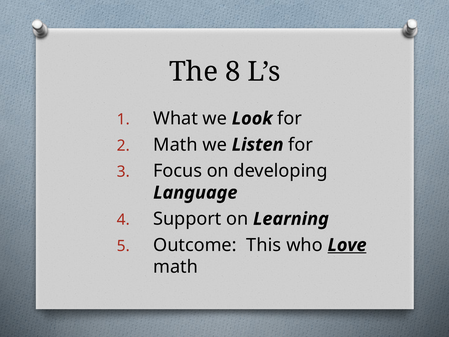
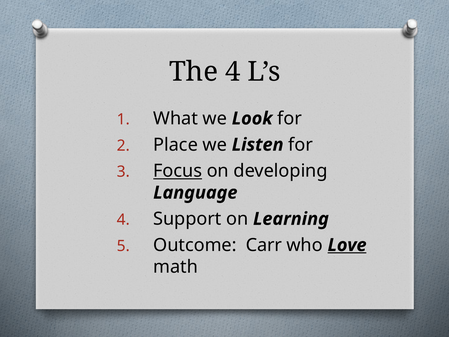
The 8: 8 -> 4 (233, 72)
Math: Math -> Place (176, 145)
Focus underline: none -> present (178, 171)
This: This -> Carr (264, 245)
